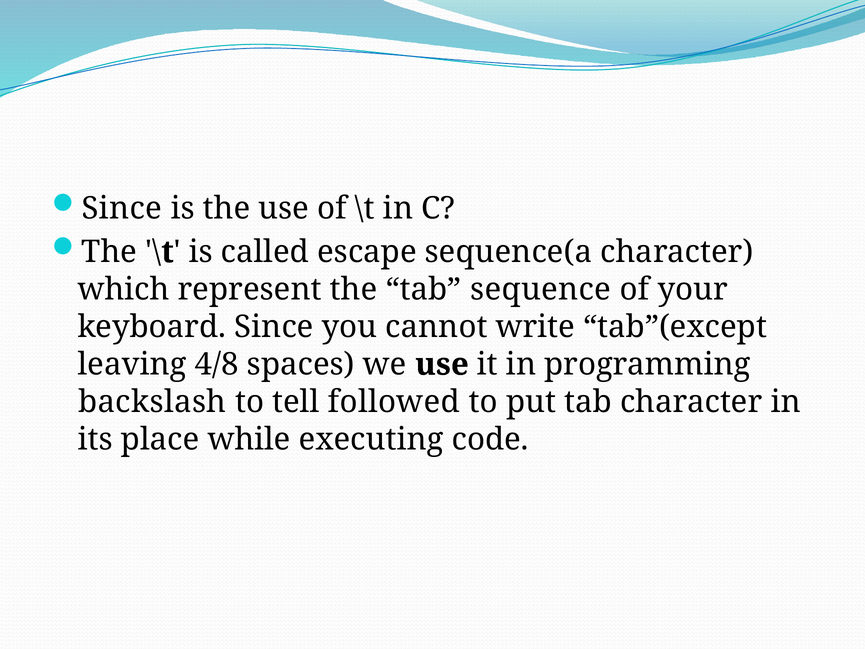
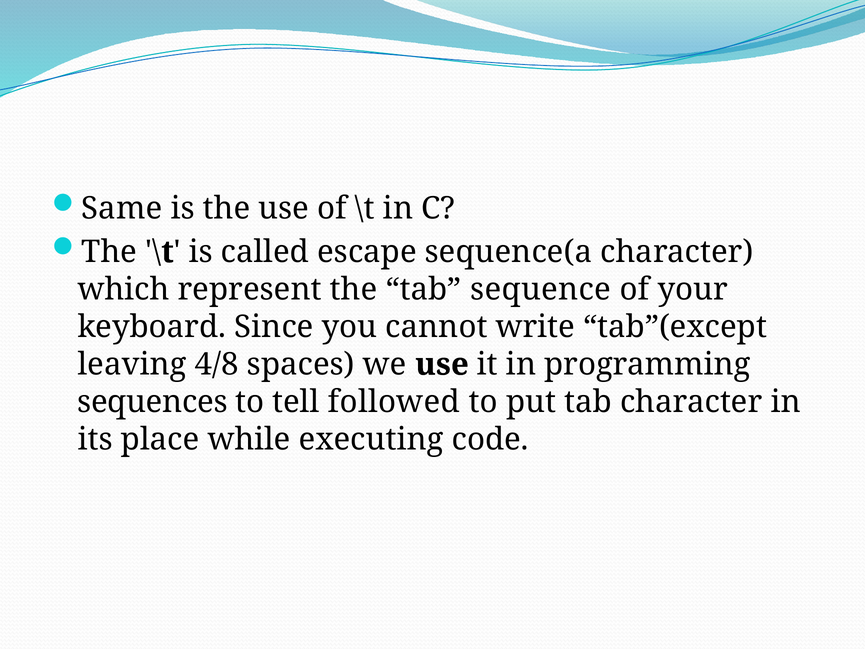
Since: Since -> Same (122, 208)
backslash: backslash -> sequences (152, 402)
